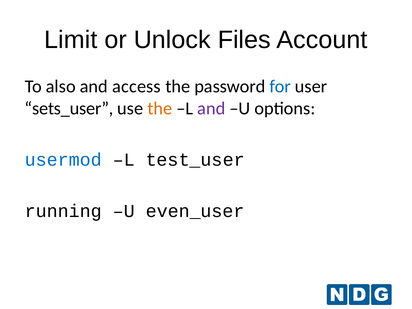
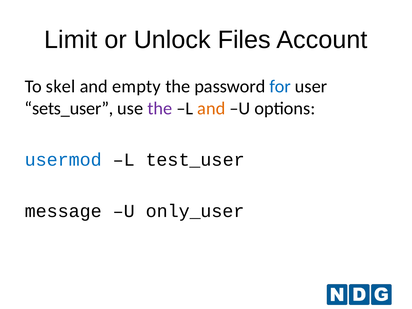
also: also -> skel (61, 86)
access: access -> empty (137, 86)
the colour: orange -> purple (160, 108)
and colour: purple -> orange (211, 108)
running: running -> message (63, 211)
even_user: even_user -> only_user (195, 211)
